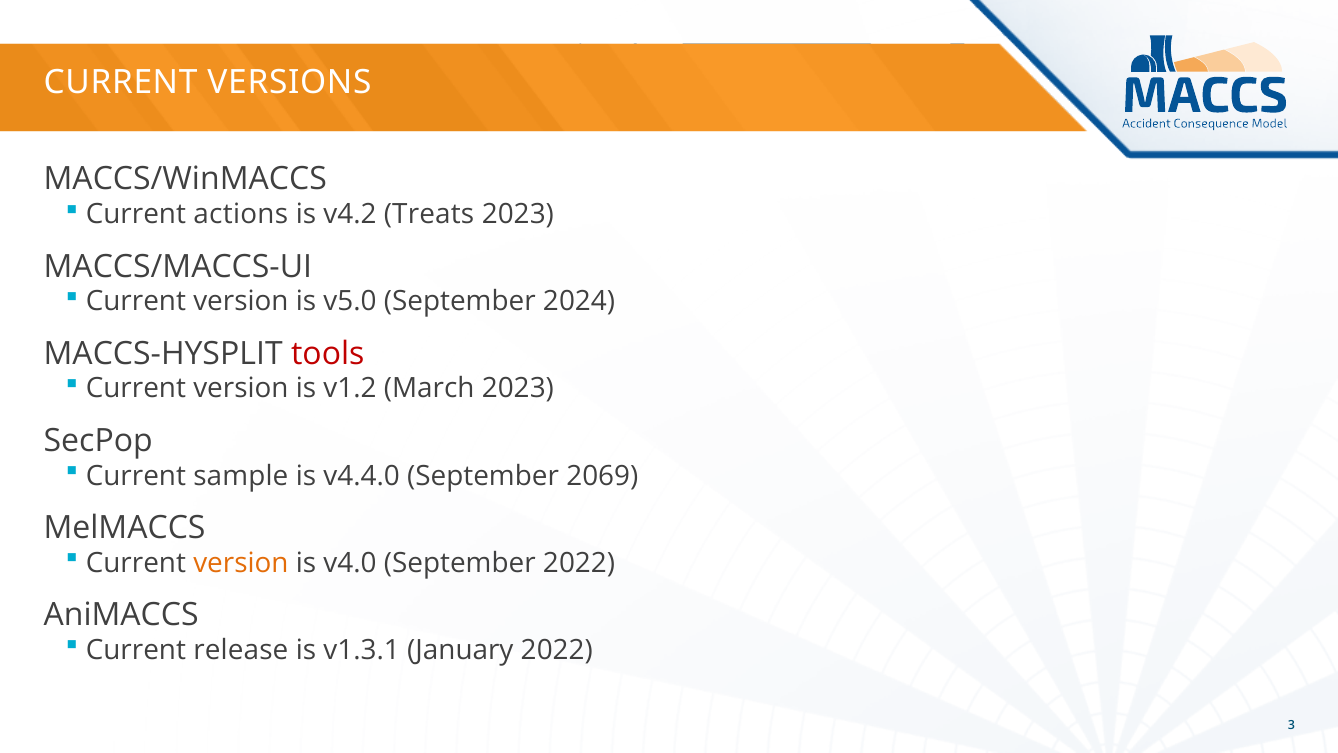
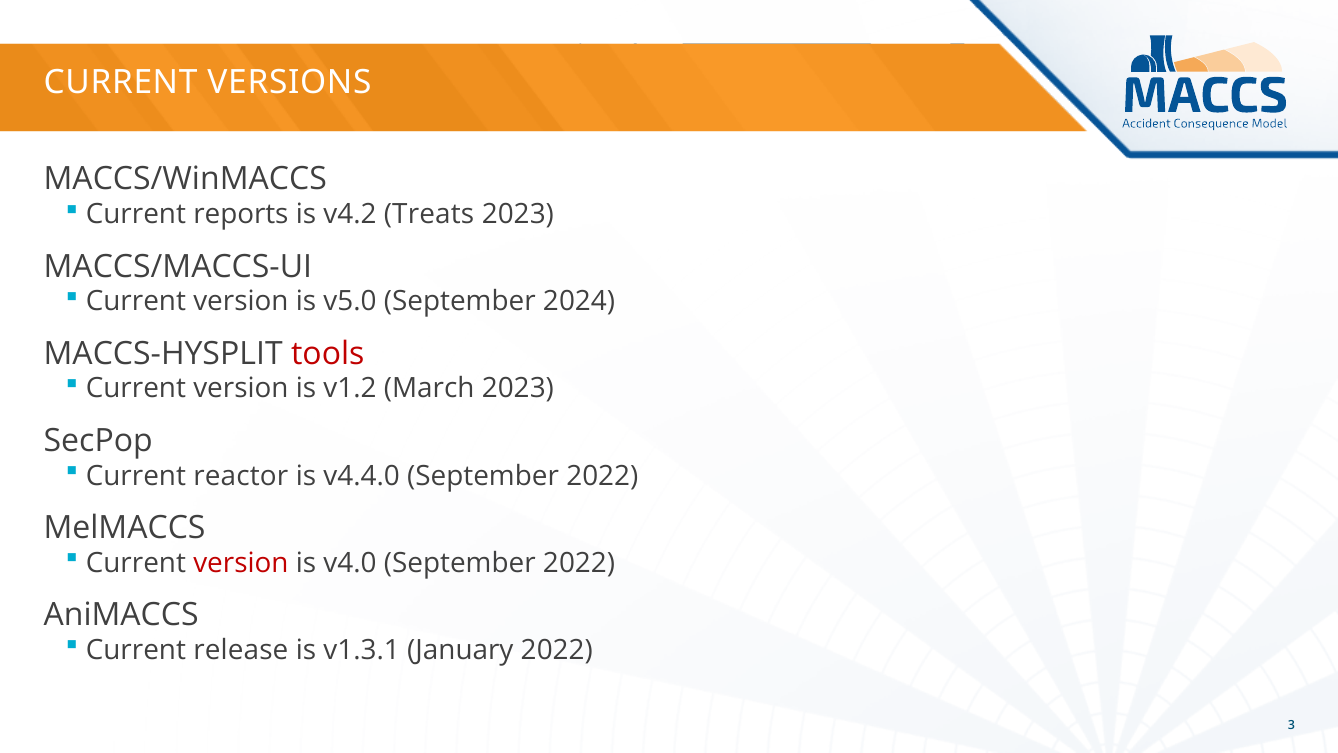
actions: actions -> reports (241, 214)
sample: sample -> reactor (241, 476)
v4.4.0 September 2069: 2069 -> 2022 (602, 476)
version colour: orange -> red (241, 563)
